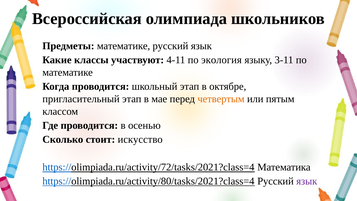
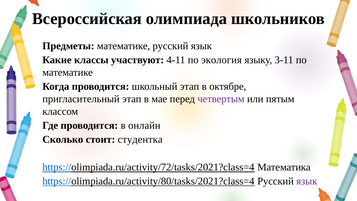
четвертым colour: orange -> purple (221, 99)
осенью: осенью -> онлайн (144, 125)
искусство: искусство -> студентка (140, 139)
